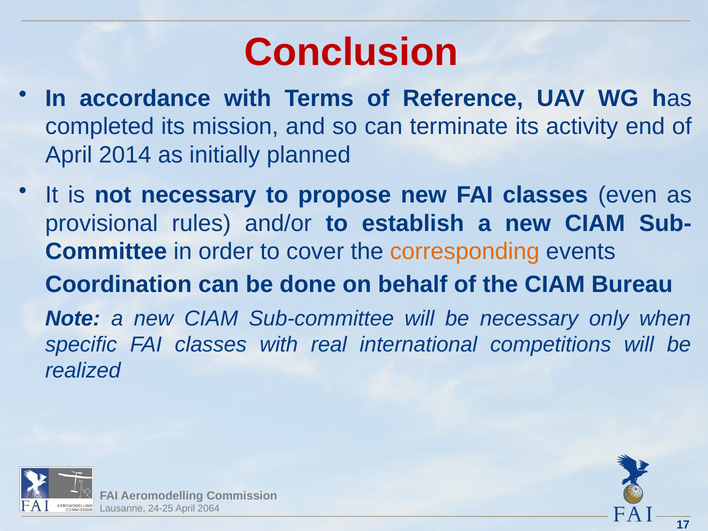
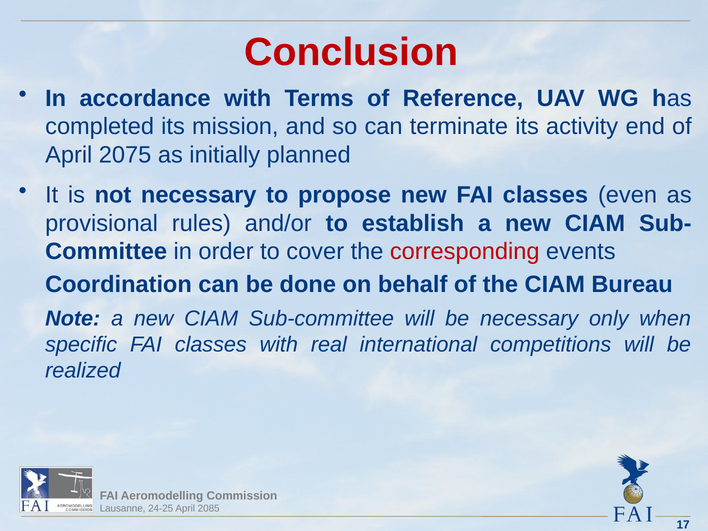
2014: 2014 -> 2075 (125, 155)
corresponding colour: orange -> red (465, 252)
2064: 2064 -> 2085 (209, 509)
